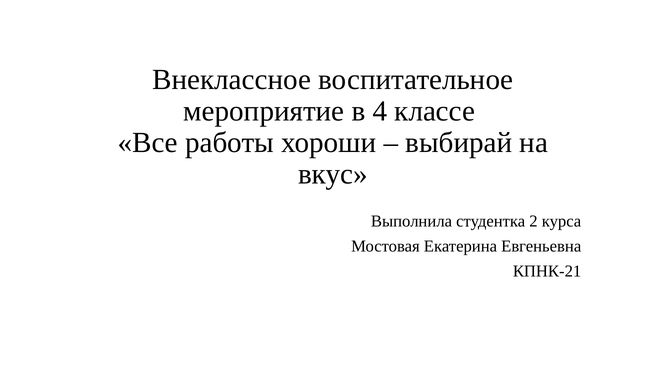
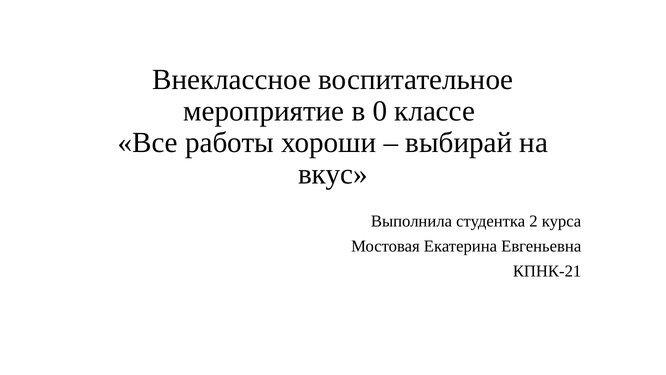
4: 4 -> 0 (380, 111)
